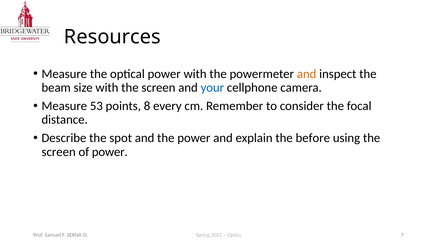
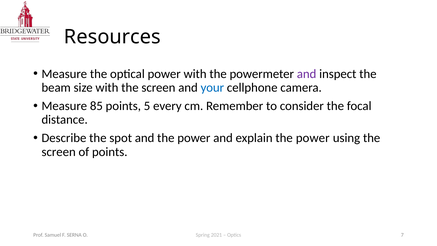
and colour: orange -> purple (307, 74)
53: 53 -> 85 (96, 106)
8: 8 -> 5 (147, 106)
explain the before: before -> power (313, 138)
of power: power -> points (110, 152)
